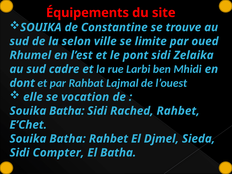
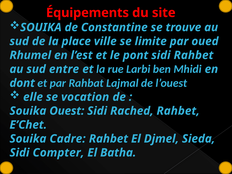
selon: selon -> place (76, 41)
sidi Zelaika: Zelaika -> Rahbet (194, 55)
cadre: cadre -> entre (64, 69)
Batha: Batha -> Ouest (67, 111)
Batha: Batha -> Cadre (68, 139)
